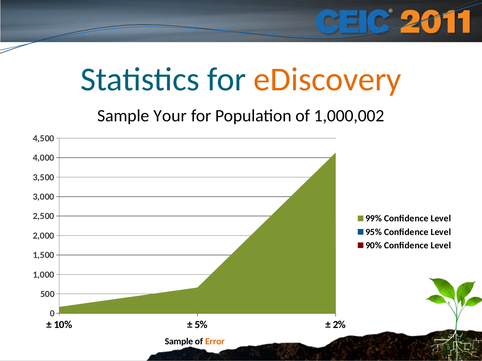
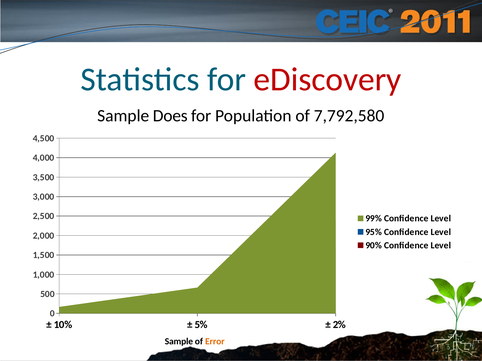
eDiscovery colour: orange -> red (328, 80)
Your: Your -> Does (170, 116)
1,000,002: 1,000,002 -> 7,792,580 (349, 116)
